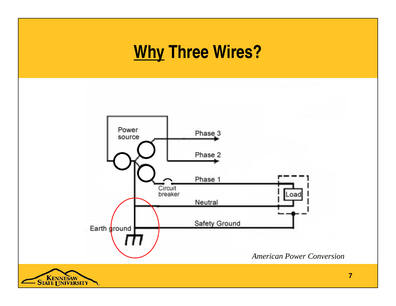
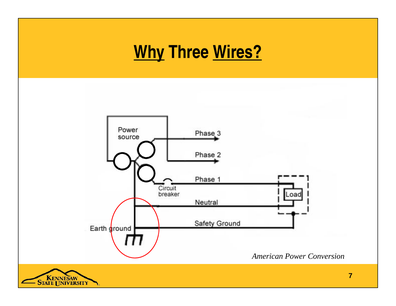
Wires underline: none -> present (237, 52)
